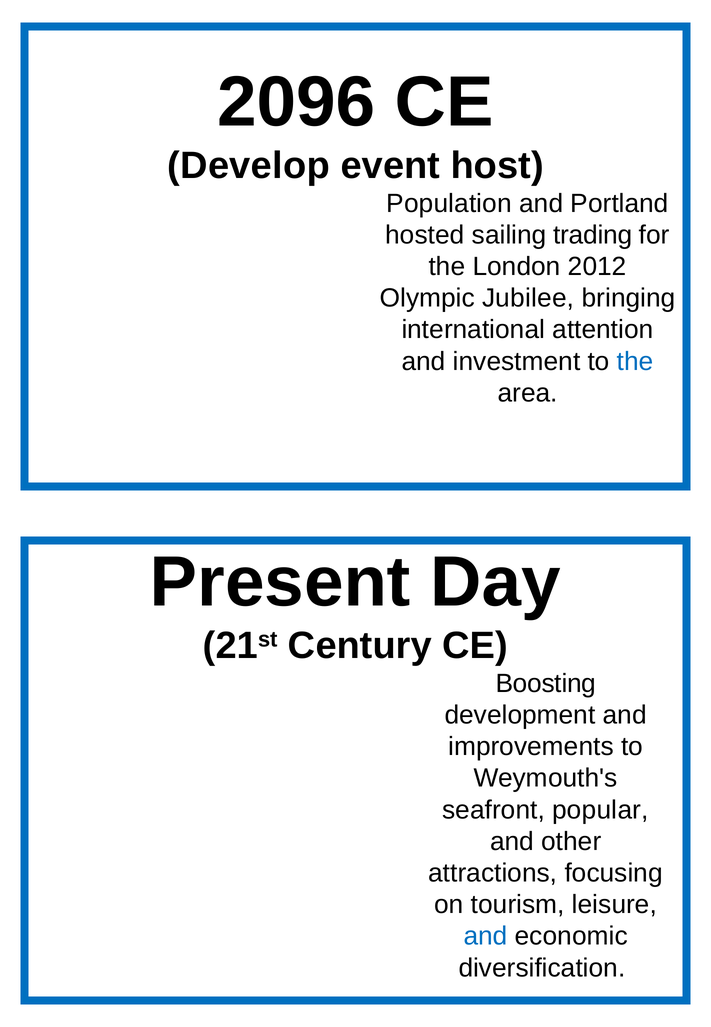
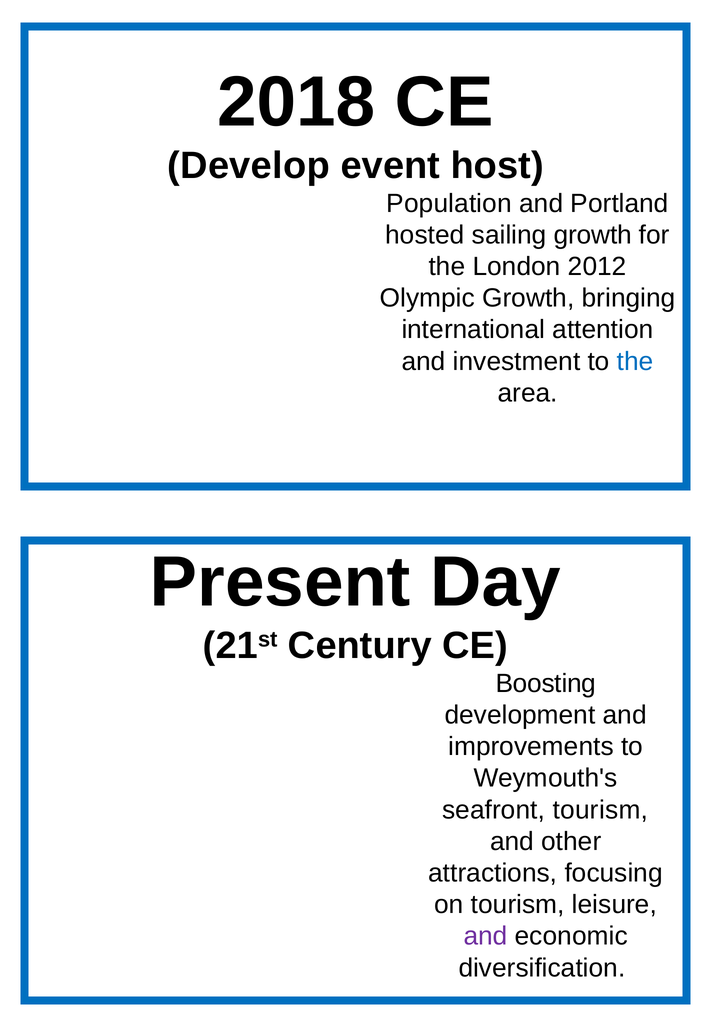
2096: 2096 -> 2018 (296, 102)
sailing trading: trading -> growth (593, 235)
Olympic Jubilee: Jubilee -> Growth (528, 298)
seafront popular: popular -> tourism (600, 810)
and colour: blue -> purple (486, 936)
